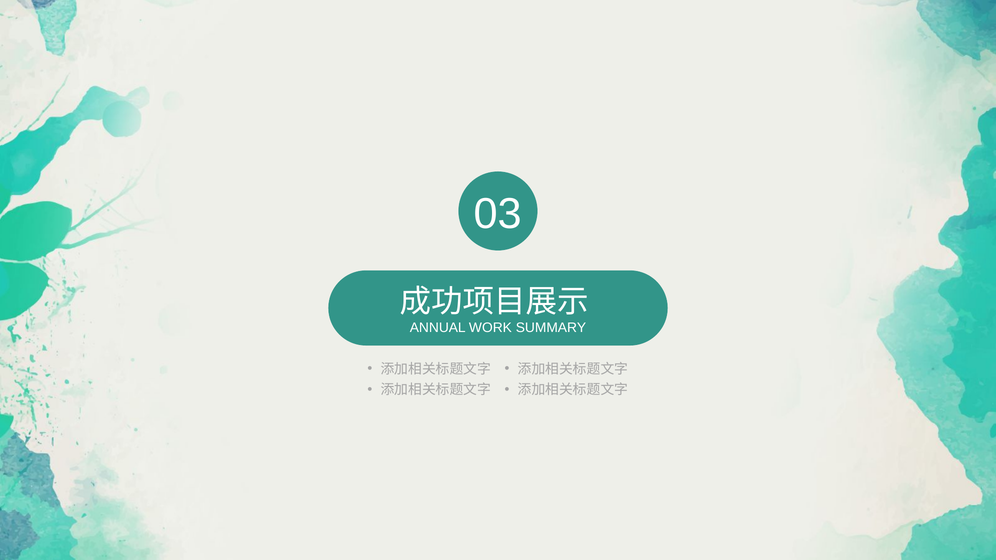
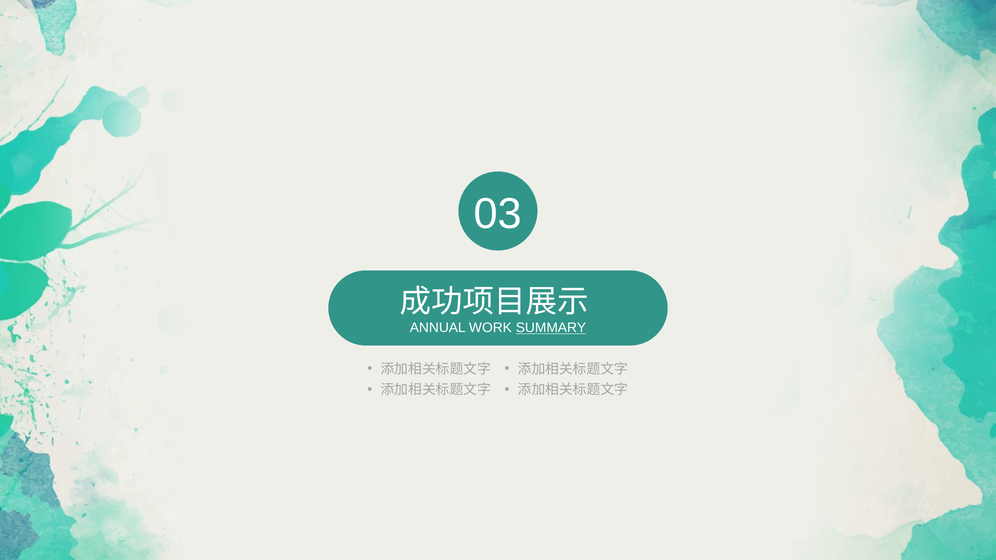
SUMMARY underline: none -> present (551, 328)
